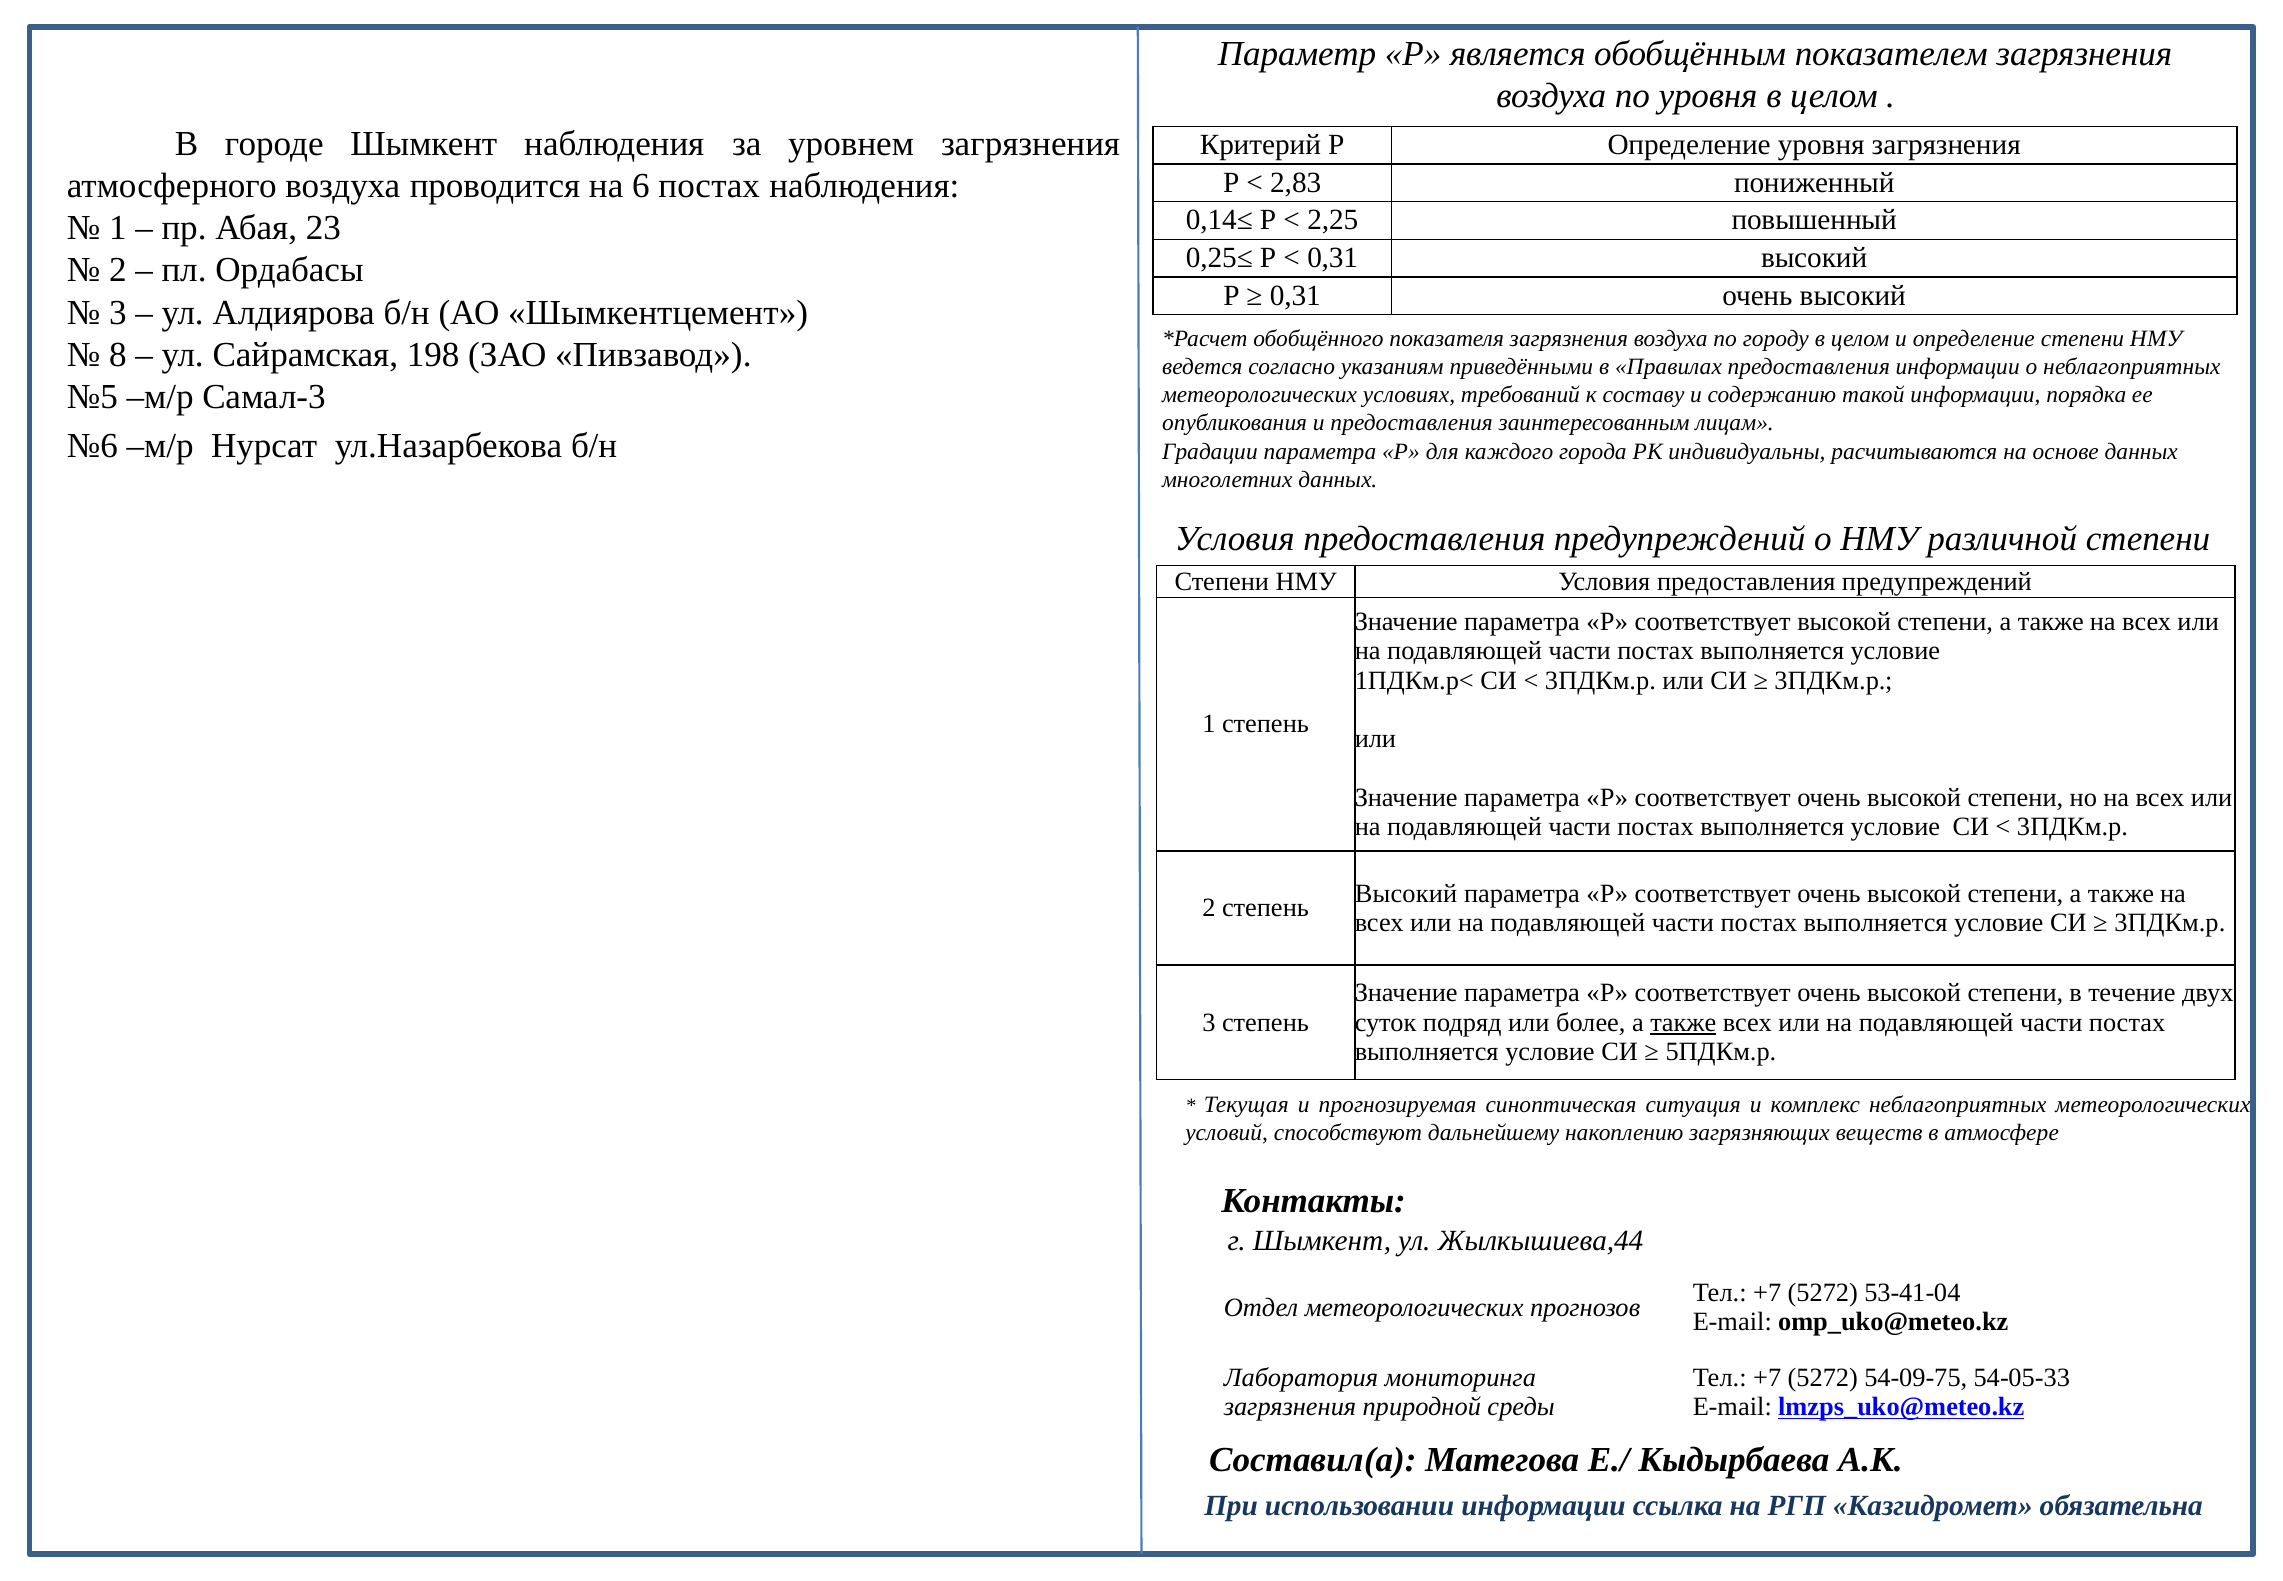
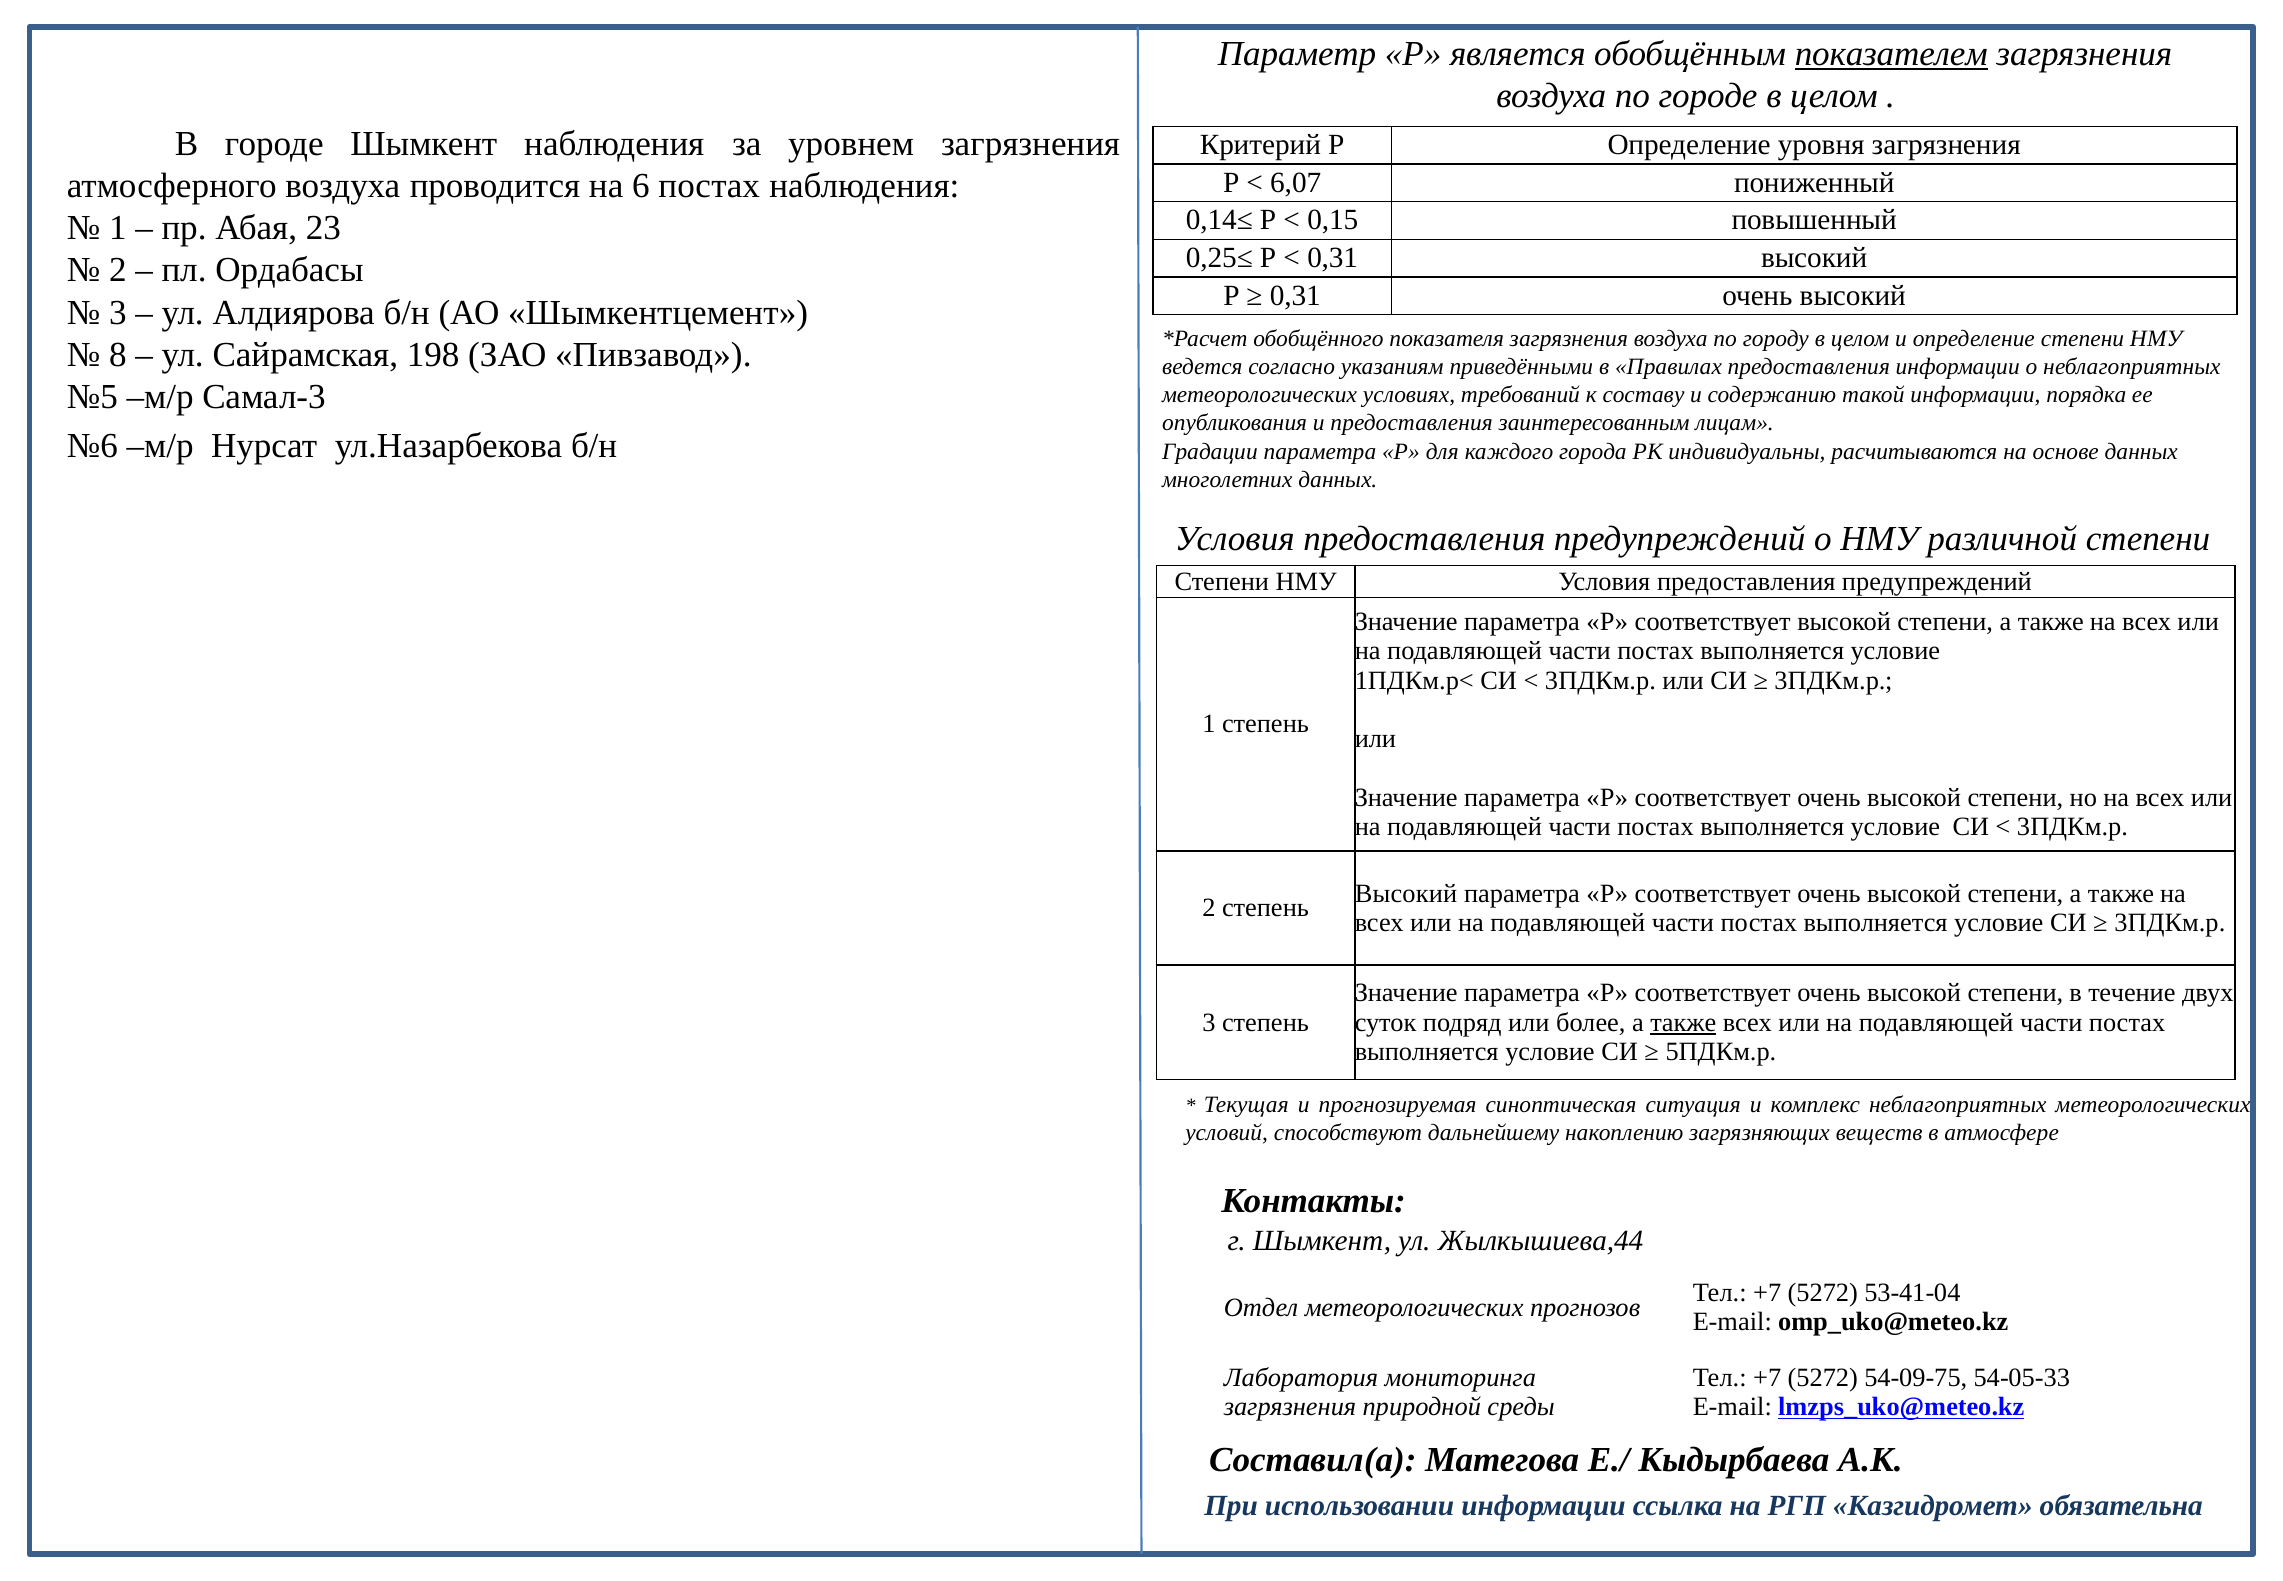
показателем underline: none -> present (1891, 54)
по уровня: уровня -> городе (1708, 96)
2,83: 2,83 -> 6,07 (1296, 183)
2,25: 2,25 -> 0,15 (1333, 220)
